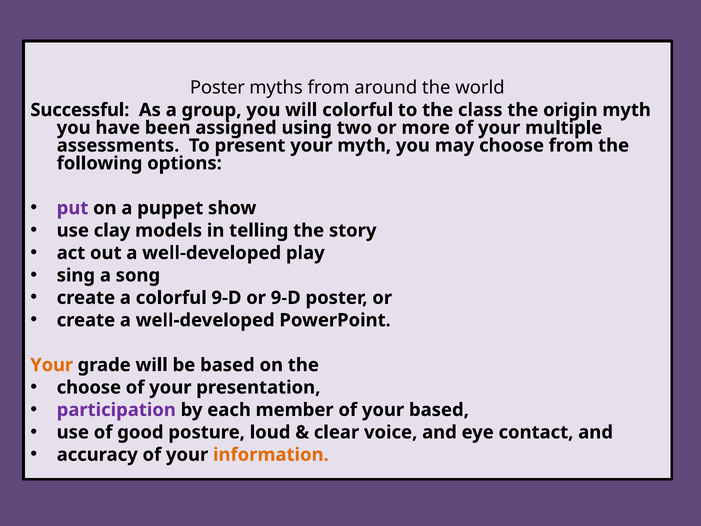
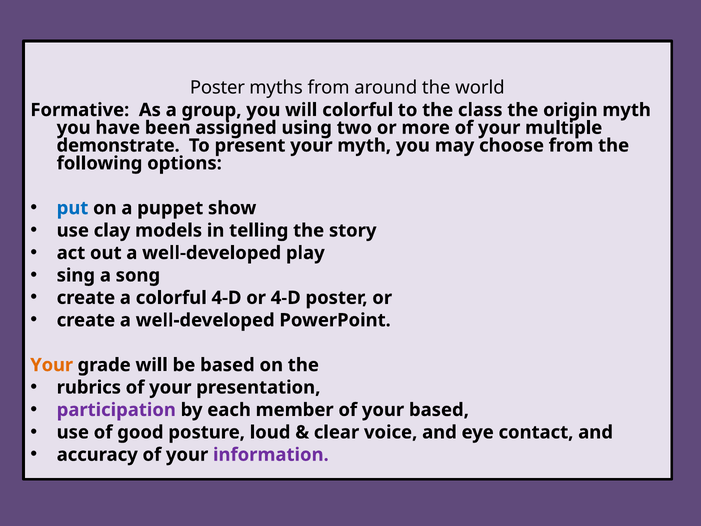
Successful: Successful -> Formative (80, 110)
assessments: assessments -> demonstrate (118, 145)
put colour: purple -> blue (73, 208)
colorful 9-D: 9-D -> 4-D (226, 298)
or 9-D: 9-D -> 4-D (286, 298)
choose: choose -> rubrics (89, 387)
information colour: orange -> purple (271, 455)
